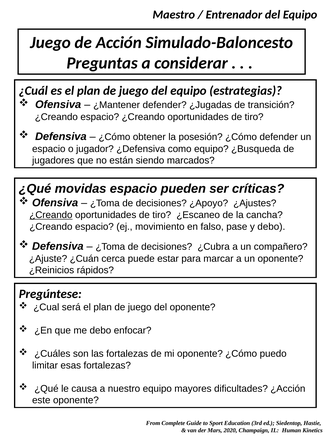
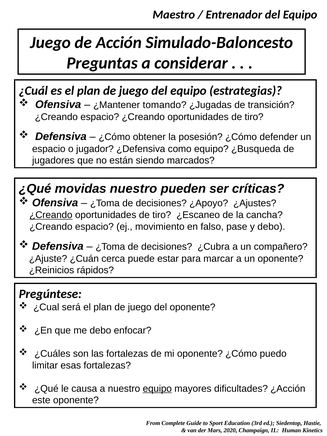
¿Mantener defender: defender -> tomando (165, 105)
movidas espacio: espacio -> nuestro (133, 189)
equipo underline: none -> present (157, 389)
